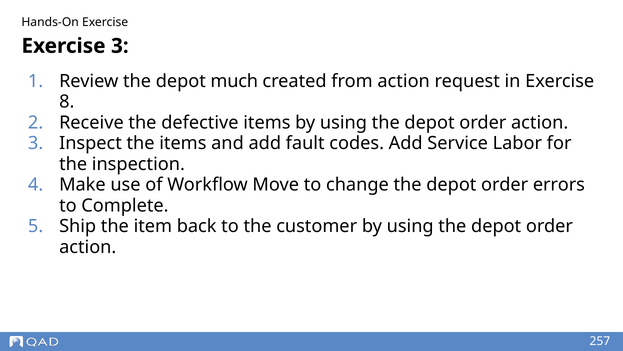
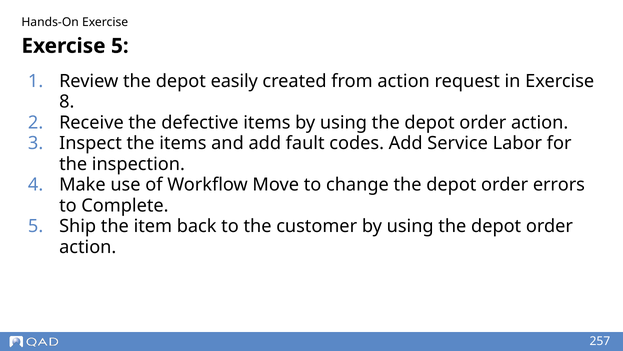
Exercise 3: 3 -> 5 (120, 46)
much: much -> easily (234, 81)
